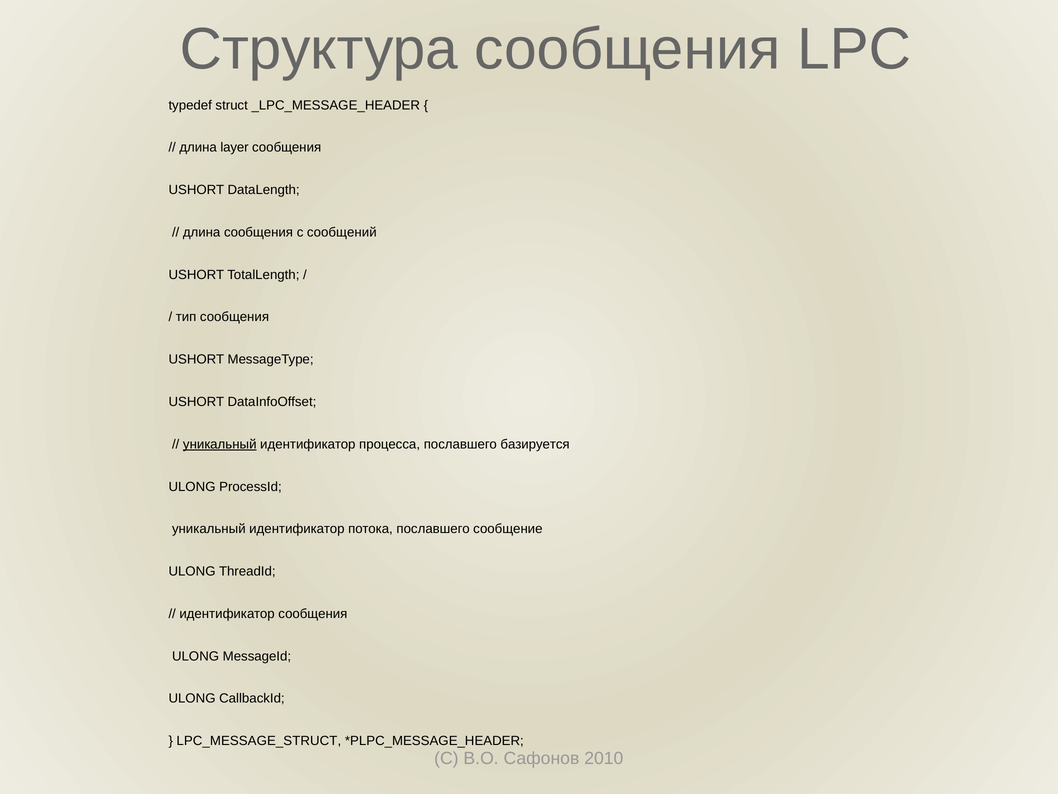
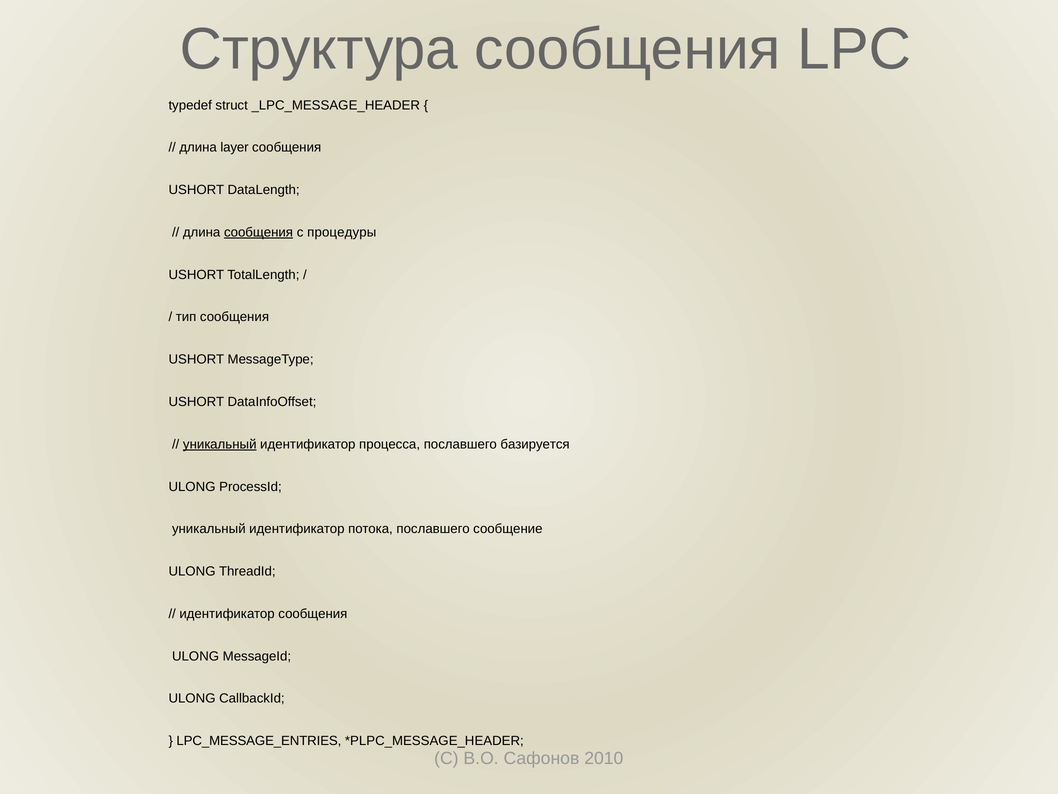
сообщения underline: none -> present (259, 232)
сообщений: сообщений -> процедуры (342, 232)
LPC_MESSAGE_STRUCT: LPC_MESSAGE_STRUCT -> LPC_MESSAGE_ENTRIES (259, 741)
